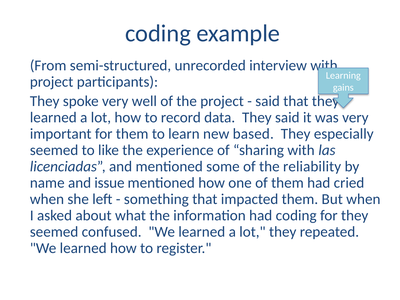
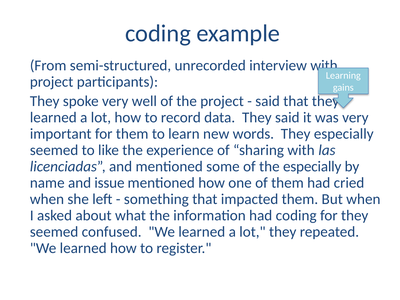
based: based -> words (253, 134)
the reliability: reliability -> especially (312, 166)
